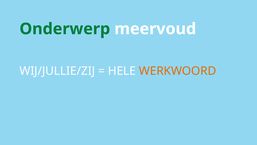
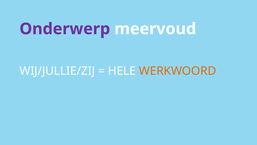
Onderwerp colour: green -> purple (65, 29)
